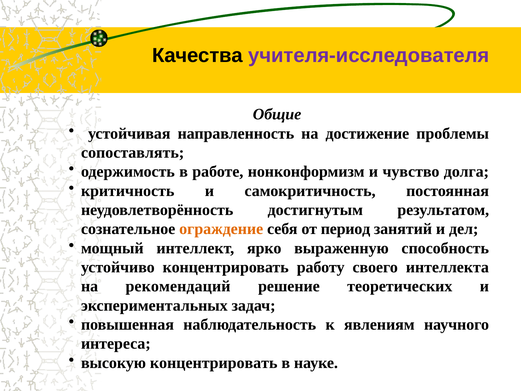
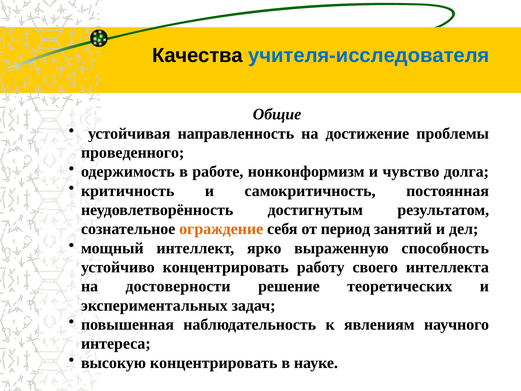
учителя-исследователя colour: purple -> blue (369, 56)
сопоставлять: сопоставлять -> проведенного (133, 152)
рекомендаций: рекомендаций -> достоверности (178, 286)
